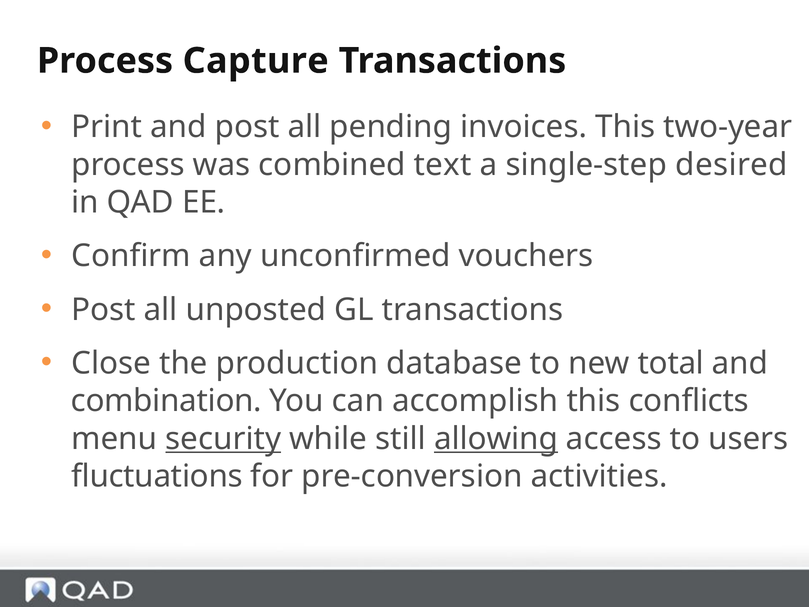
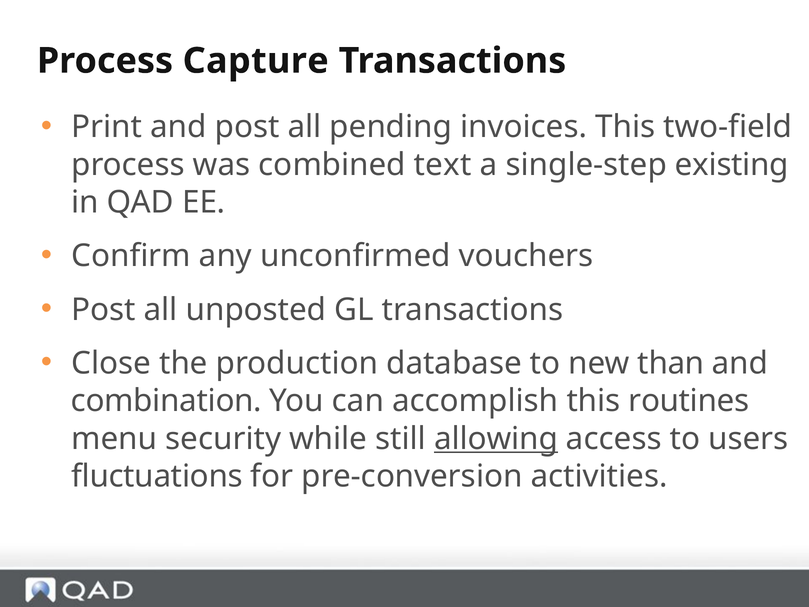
two-year: two-year -> two-field (728, 127)
desired: desired -> existing (732, 165)
total: total -> than (671, 363)
conflicts: conflicts -> routines (689, 401)
security underline: present -> none (223, 439)
